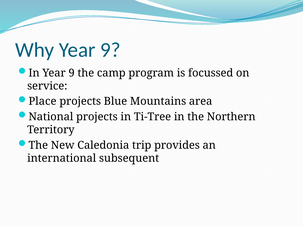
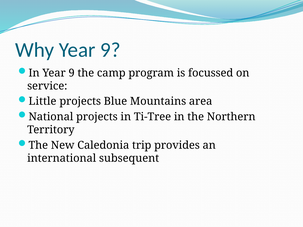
Place: Place -> Little (43, 101)
